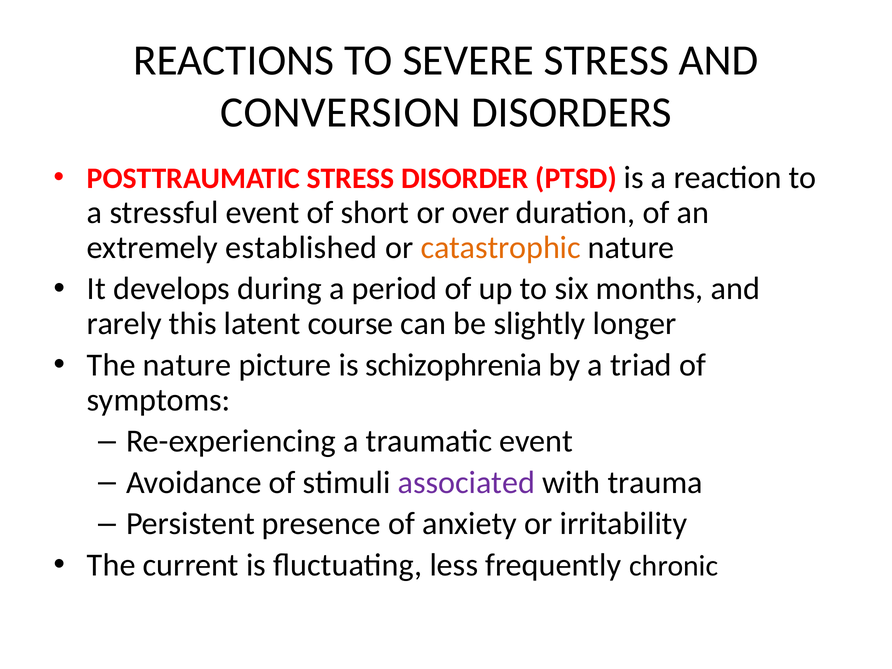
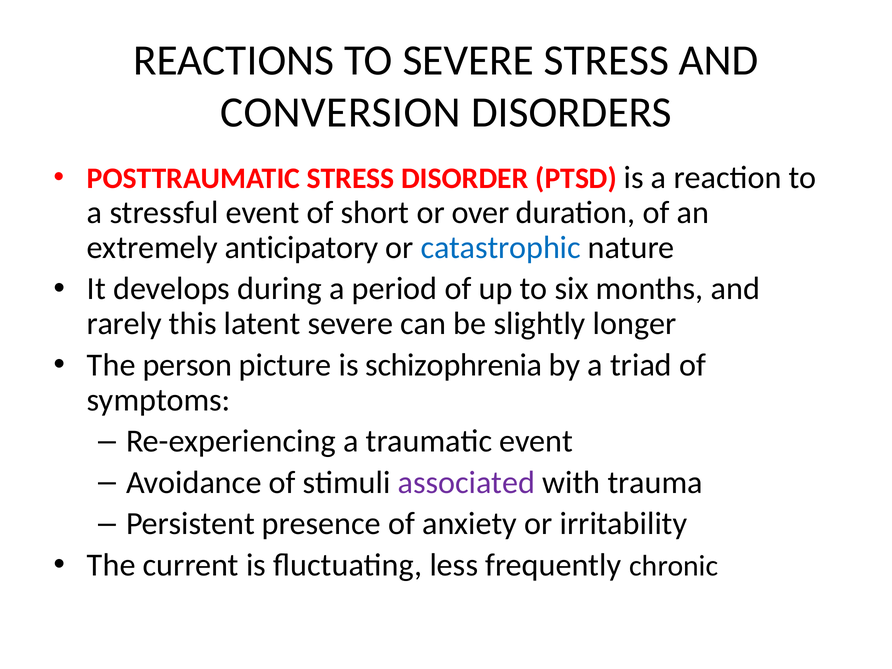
established: established -> anticipatory (302, 248)
catastrophic colour: orange -> blue (501, 248)
latent course: course -> severe (350, 324)
The nature: nature -> person (187, 365)
